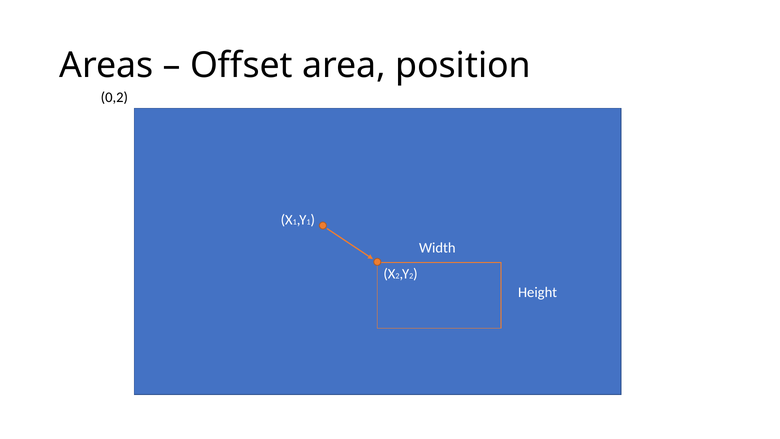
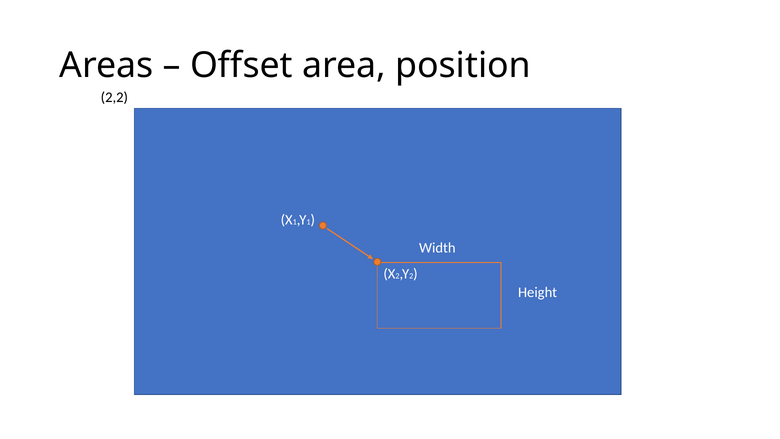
0,2: 0,2 -> 2,2 (114, 97)
